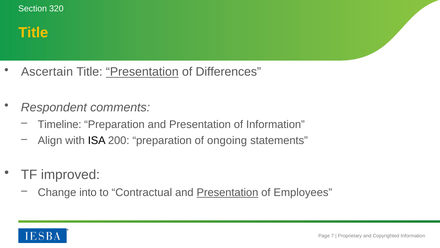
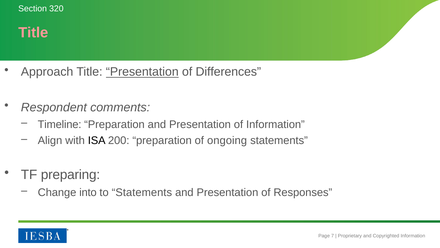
Title colour: yellow -> pink (33, 33)
Ascertain: Ascertain -> Approach (47, 72)
improved: improved -> preparing (70, 175)
to Contractual: Contractual -> Statements (142, 192)
Presentation underline: present -> none (227, 192)
Employees: Employees -> Responses (303, 192)
